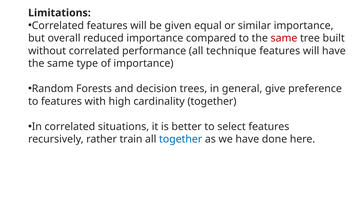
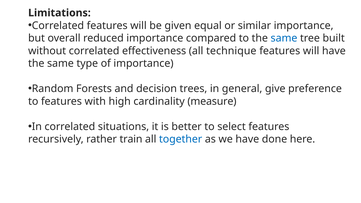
same colour: red -> blue (284, 38)
performance: performance -> effectiveness (154, 51)
cardinality together: together -> measure (212, 101)
